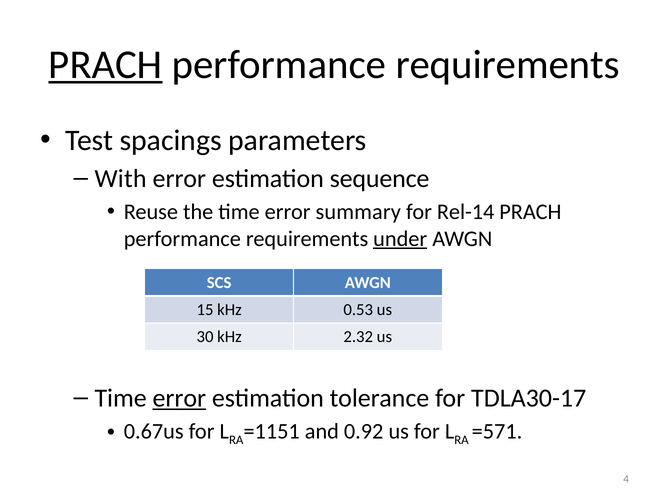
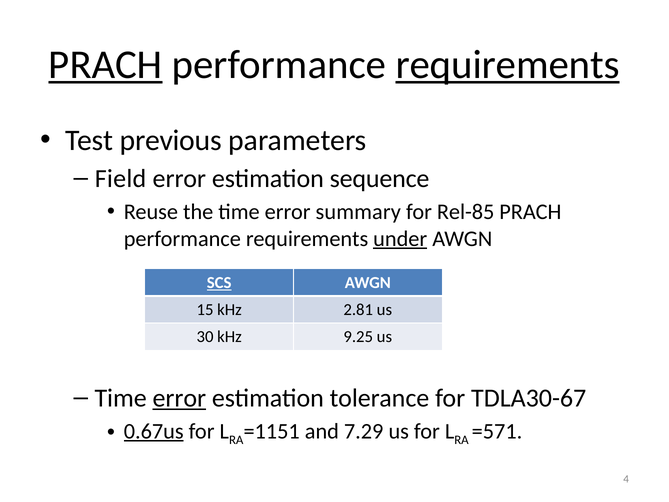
requirements underline: none -> present (508, 65)
spacings: spacings -> previous (171, 140)
With: With -> Field (121, 179)
Rel-14: Rel-14 -> Rel-85 (466, 212)
SCS underline: none -> present (219, 282)
0.53: 0.53 -> 2.81 (358, 310)
2.32: 2.32 -> 9.25 (358, 337)
TDLA30-17: TDLA30-17 -> TDLA30-67 (529, 398)
0.67us underline: none -> present (154, 431)
0.92: 0.92 -> 7.29 (364, 431)
